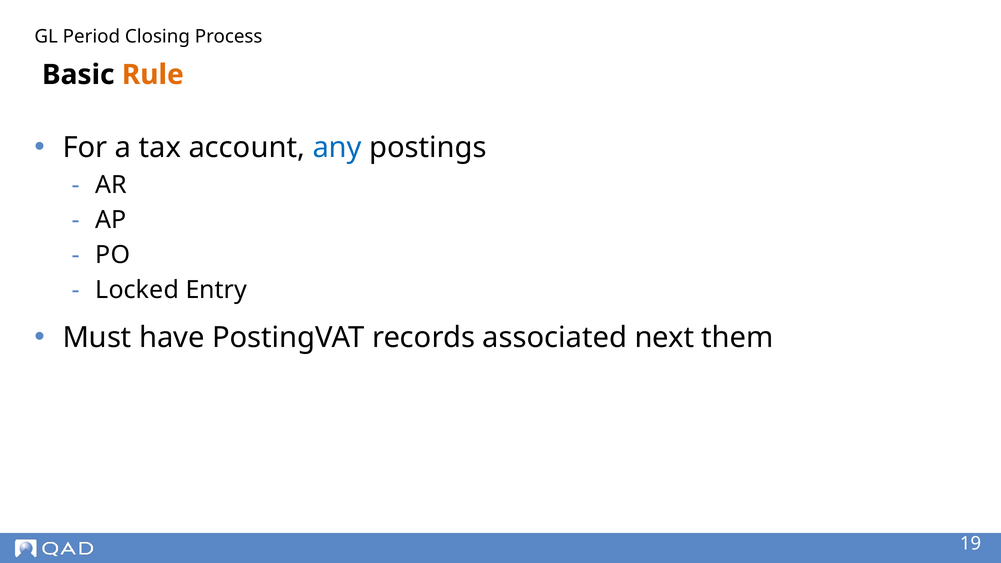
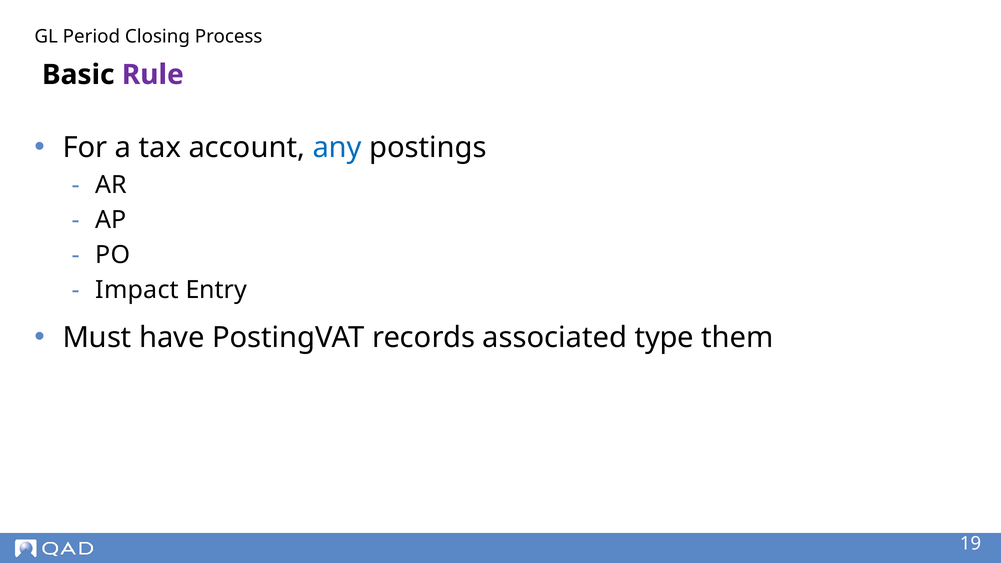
Rule colour: orange -> purple (153, 75)
Locked: Locked -> Impact (137, 290)
next: next -> type (664, 338)
